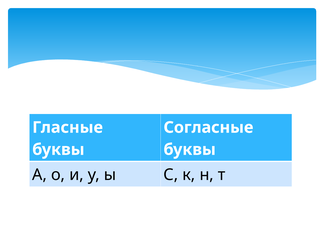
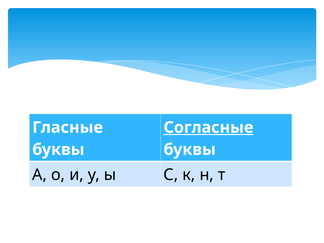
Согласные underline: none -> present (208, 127)
